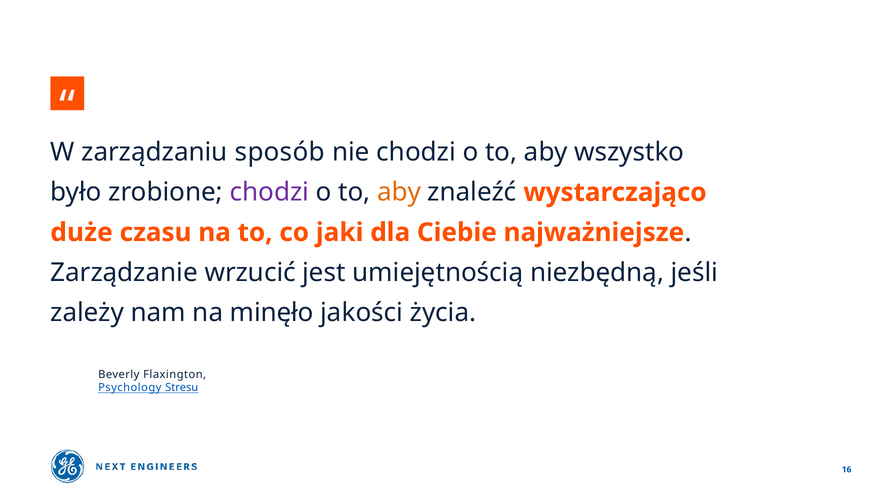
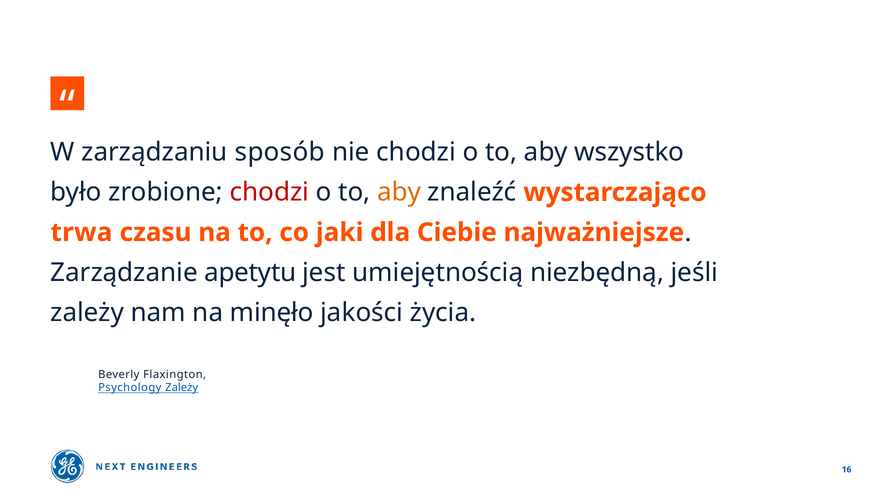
chodzi colour: purple -> red (269, 193)
duże: duże -> trwa (81, 233)
wrzucić: wrzucić -> apetytu (250, 273)
Psychology Stresu: Stresu -> Zależy (182, 388)
